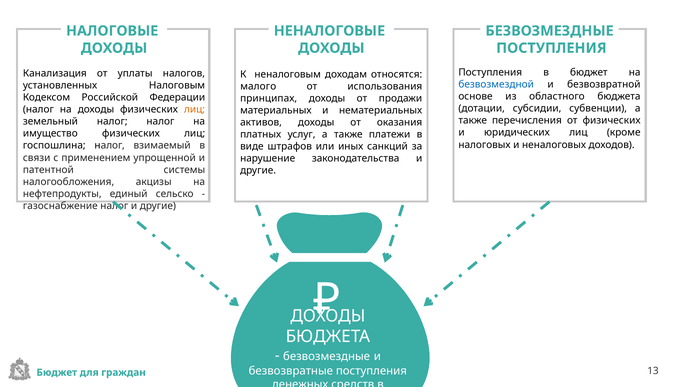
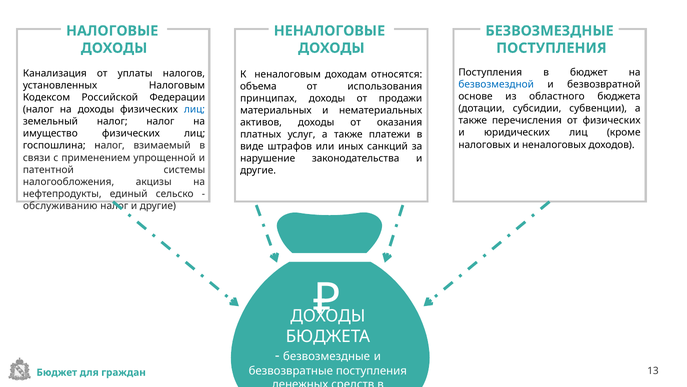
малого: малого -> объема (258, 86)
лиц colour: orange -> blue (195, 109)
газоснабжение: газоснабжение -> обслуживанию (60, 206)
